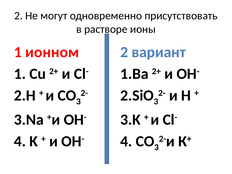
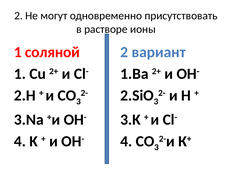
ионном: ионном -> соляной (52, 52)
